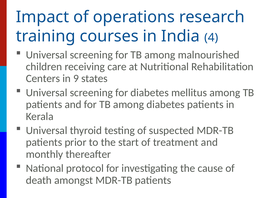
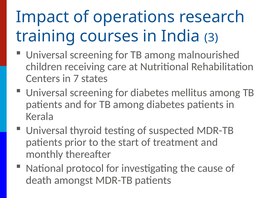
4: 4 -> 3 (211, 38)
9: 9 -> 7 (76, 79)
